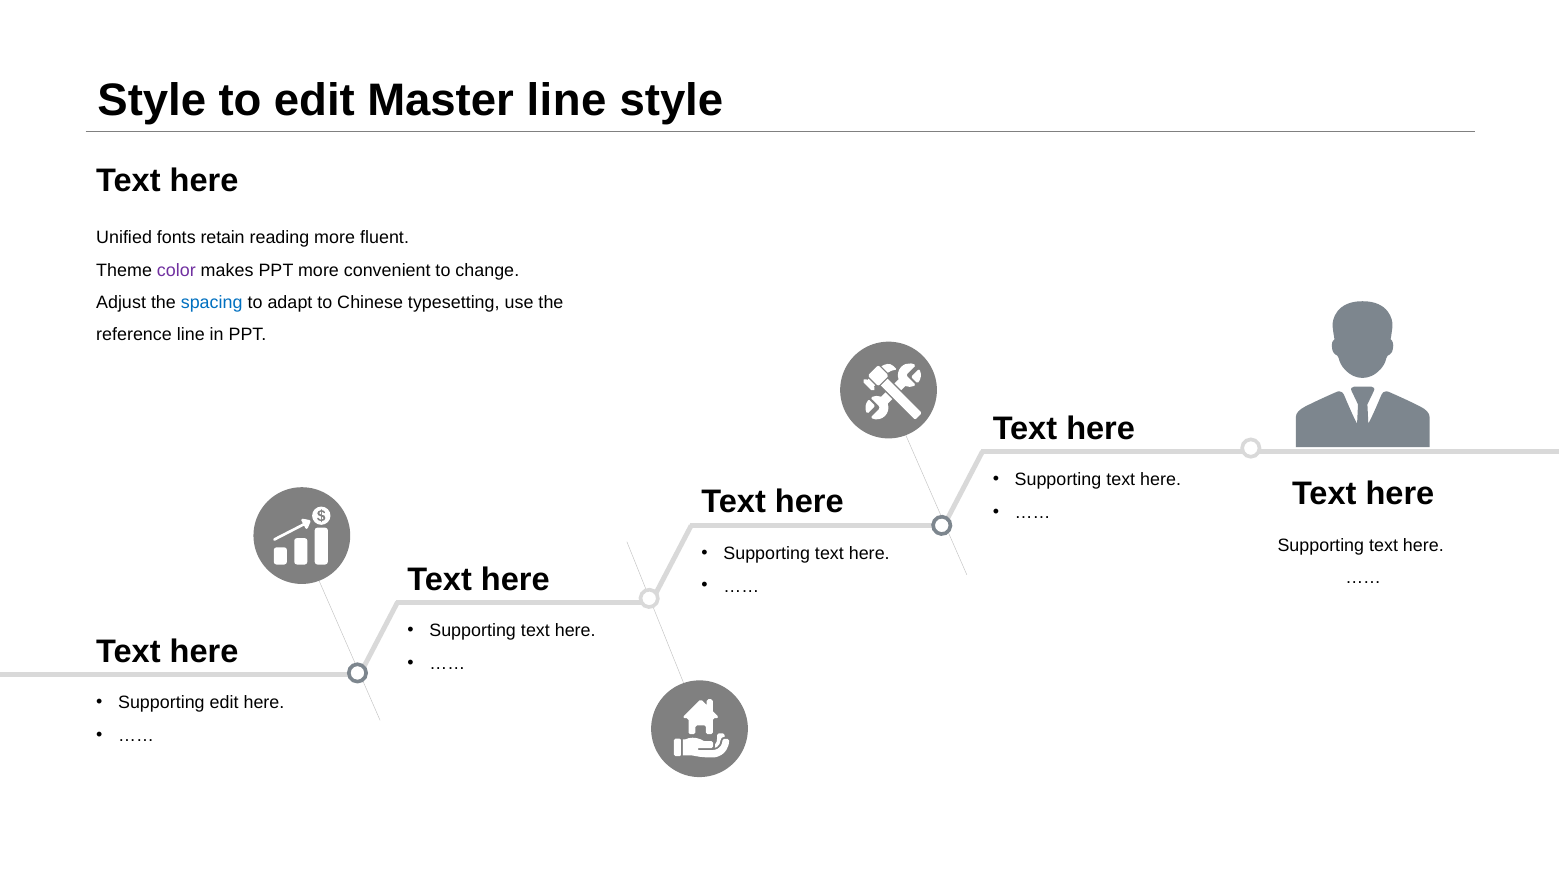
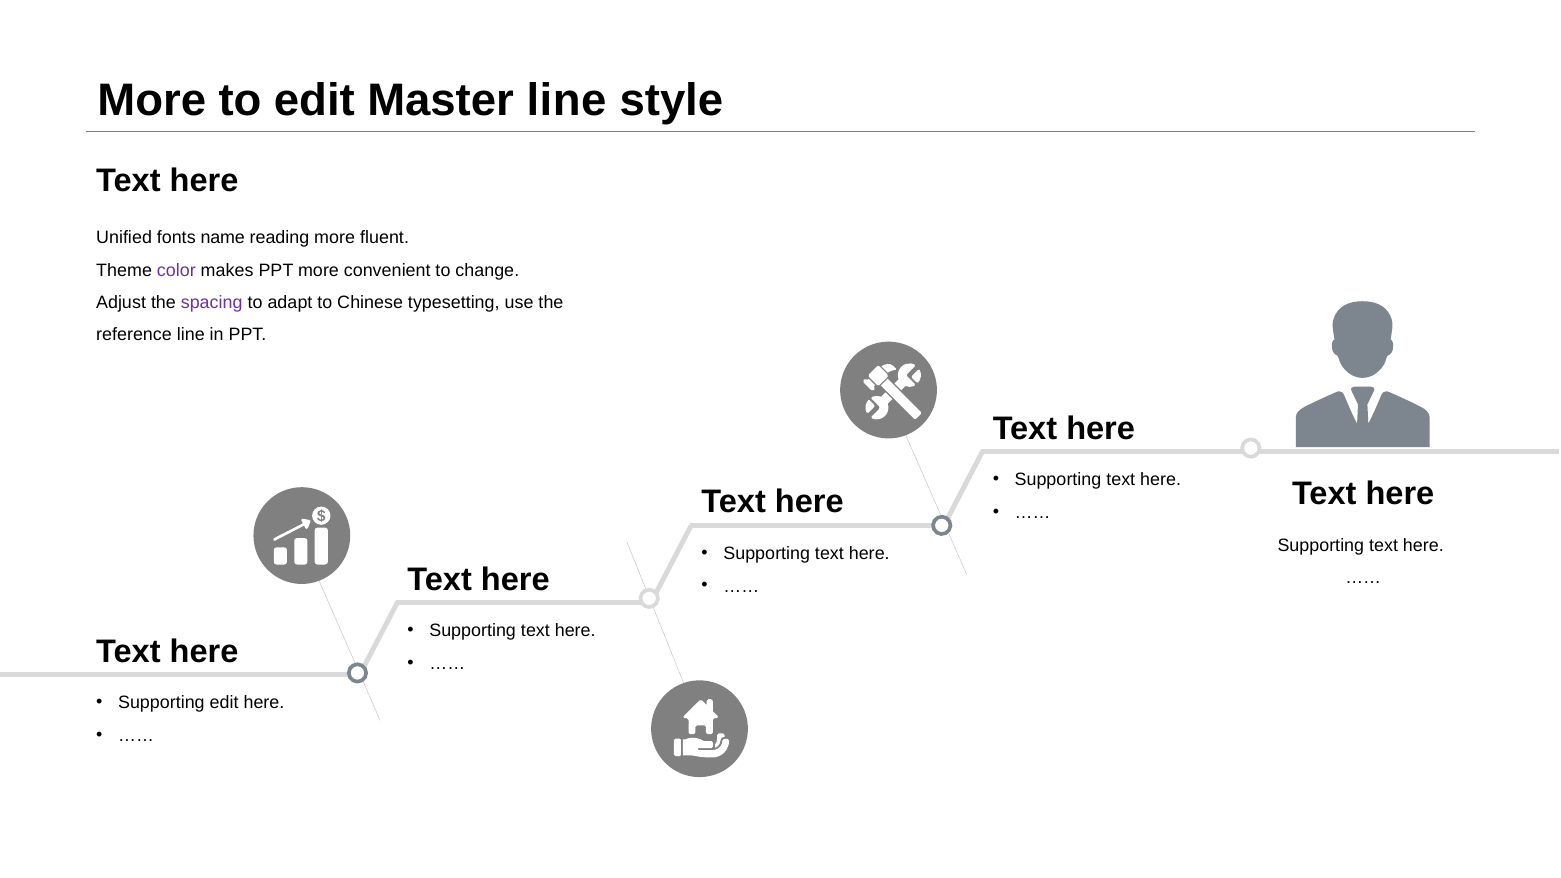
Style: Style -> More (152, 101)
retain: retain -> name (223, 238)
spacing colour: blue -> purple (212, 302)
